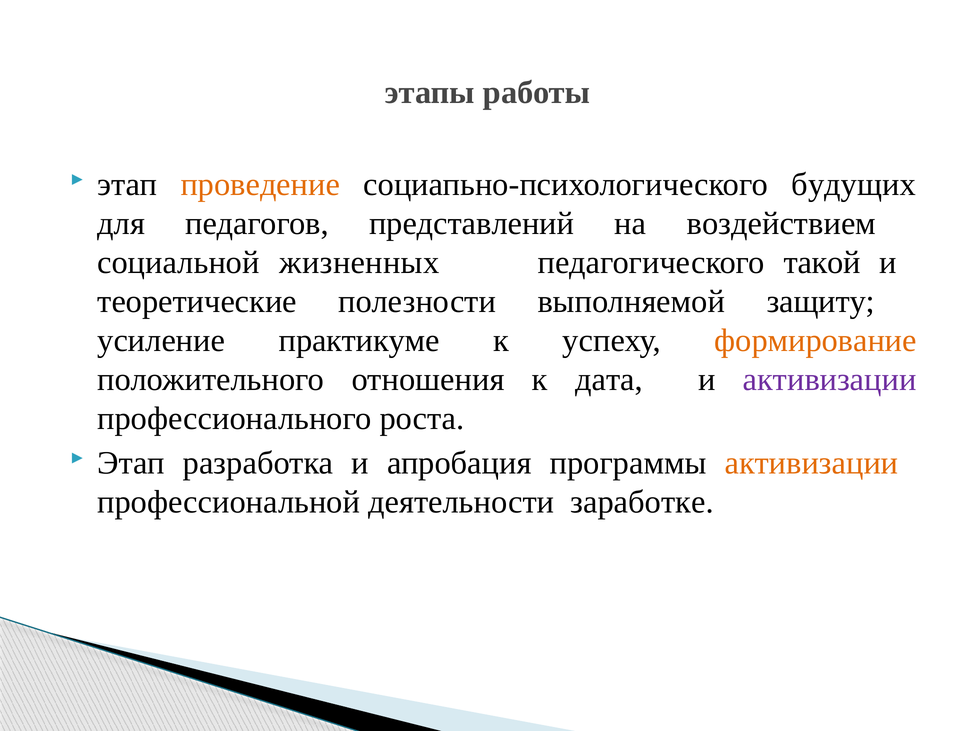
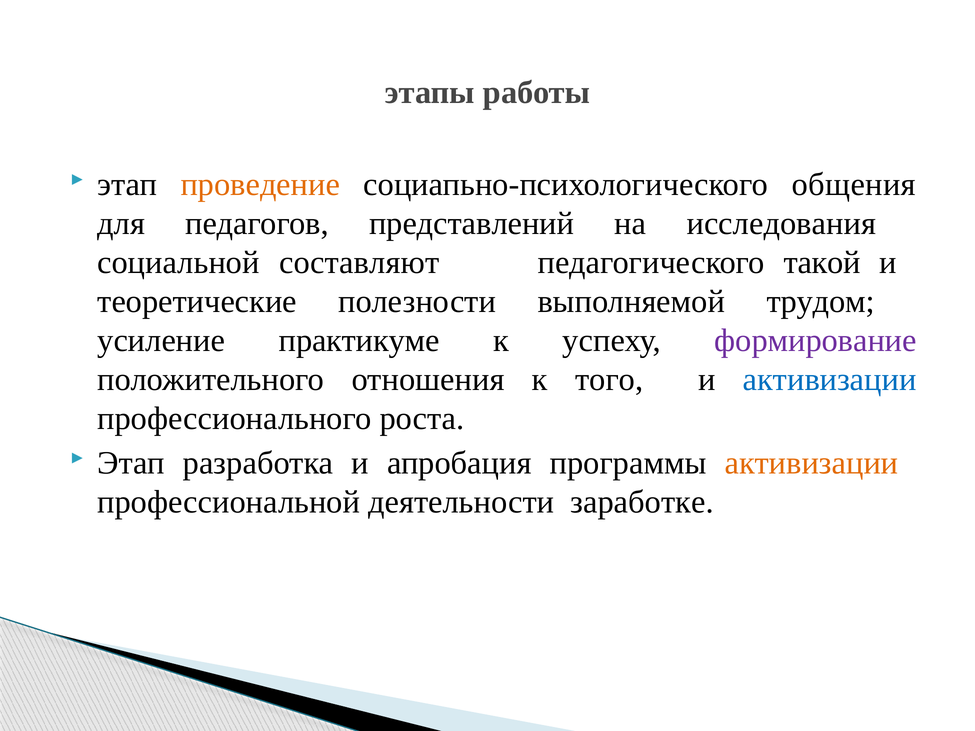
будущих: будущих -> общения (854, 185)
воздействием: воздействием -> исследования (781, 224)
жизненных: жизненных -> составляют (359, 263)
защиту: защиту -> трудом (821, 302)
формирование colour: orange -> purple (815, 341)
дата: дата -> того (609, 380)
активизации colour: purple -> blue (830, 380)
